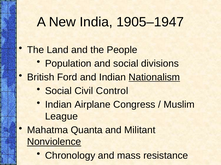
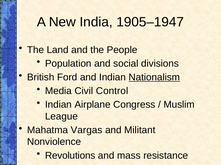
Social: Social -> Media (58, 91)
Quanta: Quanta -> Vargas (87, 131)
Nonviolence underline: present -> none (54, 142)
Chronology: Chronology -> Revolutions (70, 156)
